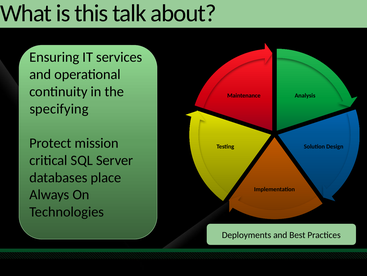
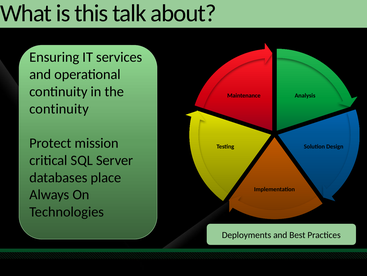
specifying: specifying -> continuity (59, 109)
